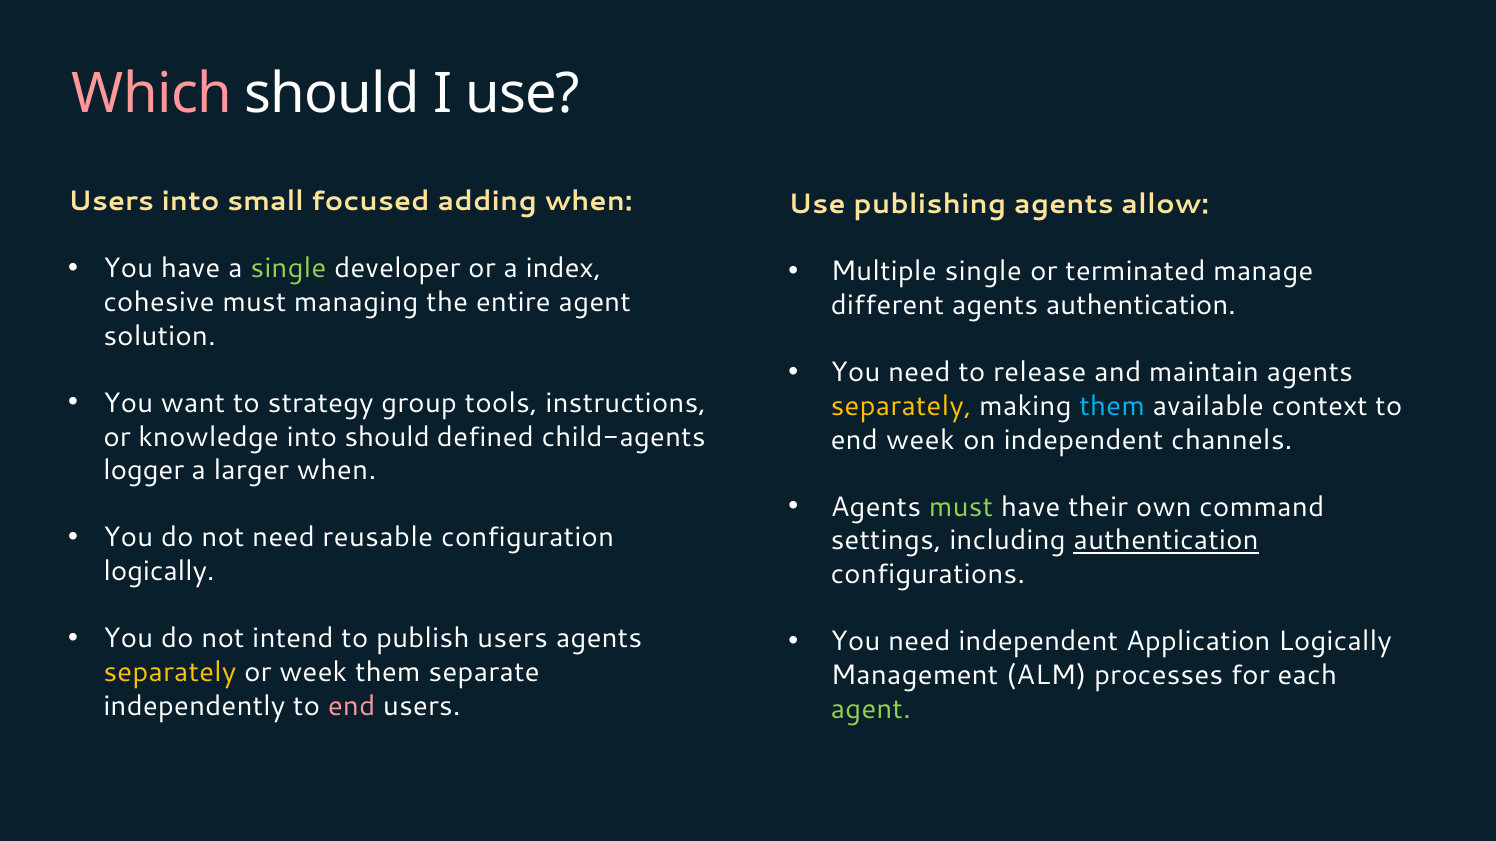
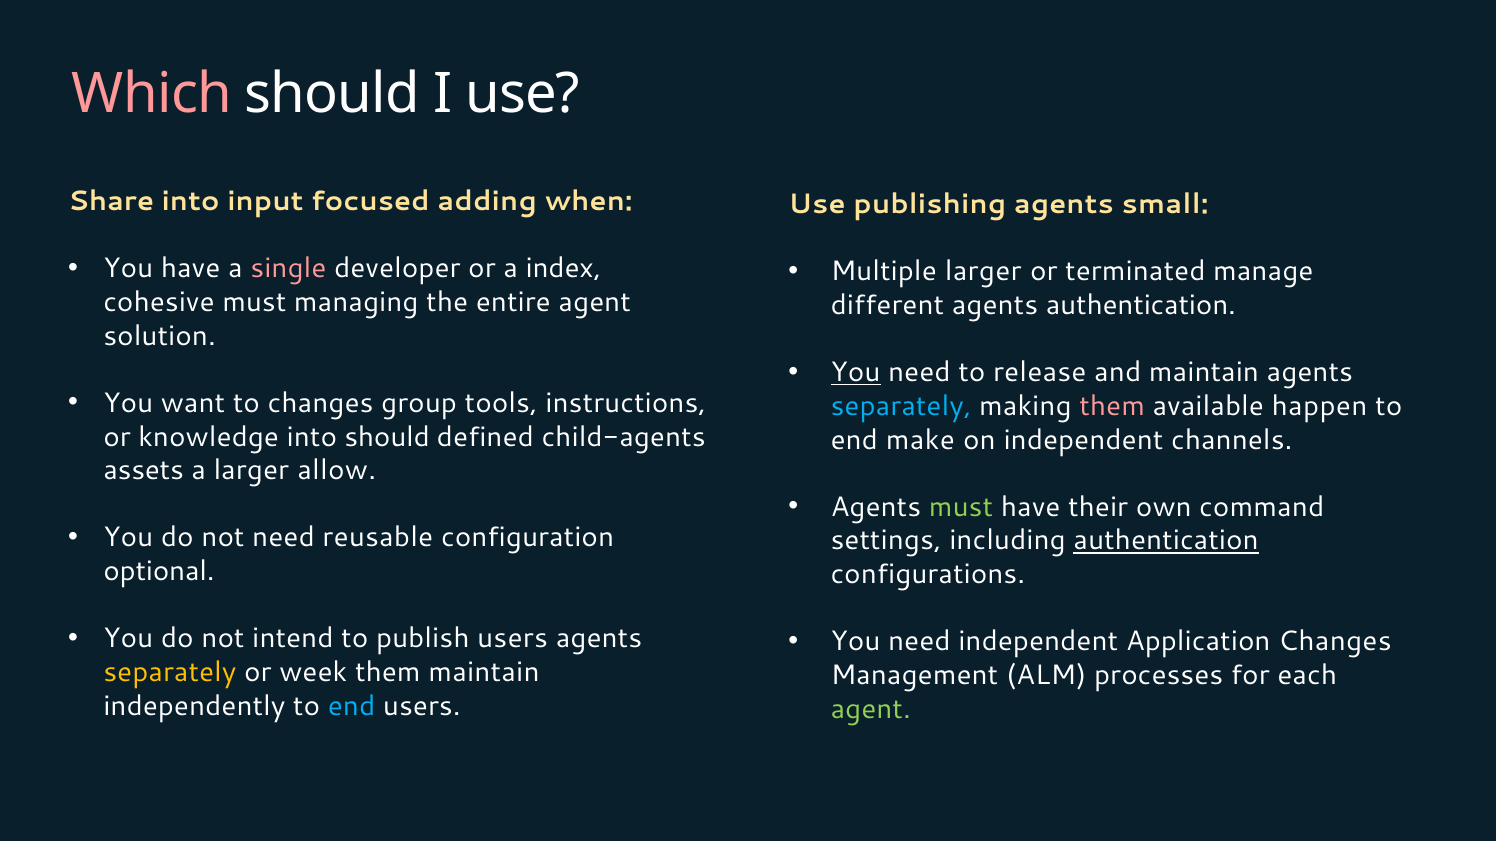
Users: Users -> Share (111, 201)
small: small -> input (265, 201)
allow: allow -> small (1165, 204)
single colour: light green -> pink (288, 269)
Multiple single: single -> larger (983, 272)
You underline: none -> present (856, 373)
to strategy: strategy -> changes (321, 403)
separately colour: yellow -> light blue (901, 406)
them colour: light blue -> pink (1112, 406)
context: context -> happen (1320, 406)
end week: week -> make (920, 440)
logger: logger -> assets (144, 471)
larger when: when -> allow (337, 471)
logically: logically -> optional (159, 572)
Application Logically: Logically -> Changes (1335, 642)
them separate: separate -> maintain (484, 673)
end colour: pink -> light blue (352, 706)
